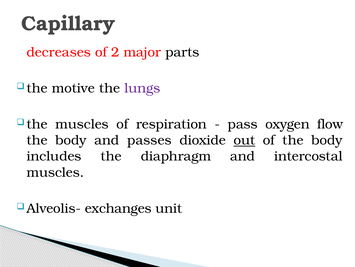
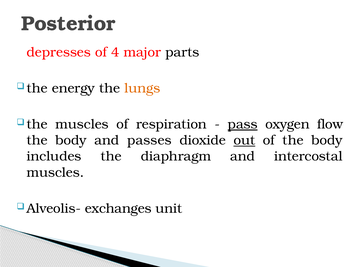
Capillary: Capillary -> Posterior (68, 24)
decreases: decreases -> depresses (59, 52)
2: 2 -> 4 (115, 52)
motive: motive -> energy (73, 88)
lungs colour: purple -> orange (142, 88)
pass underline: none -> present (243, 124)
